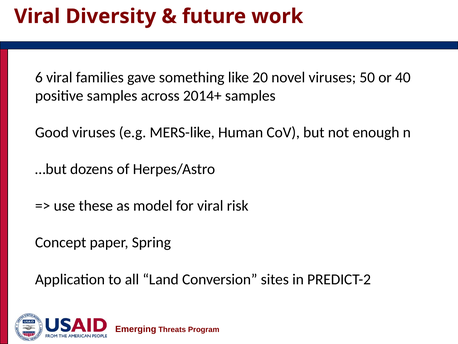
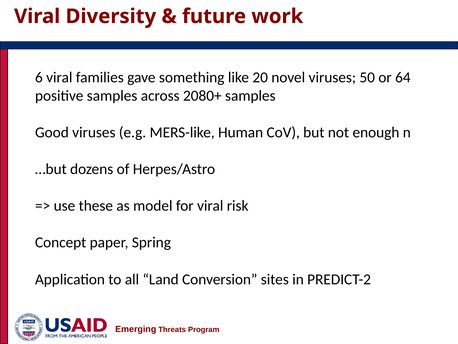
40: 40 -> 64 (403, 77)
2014+: 2014+ -> 2080+ (202, 96)
